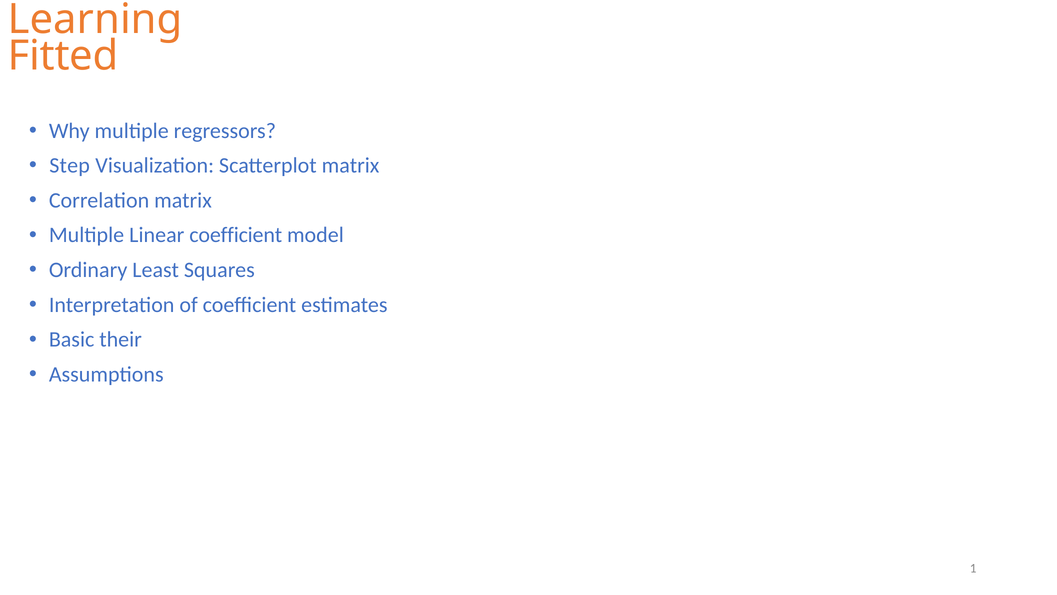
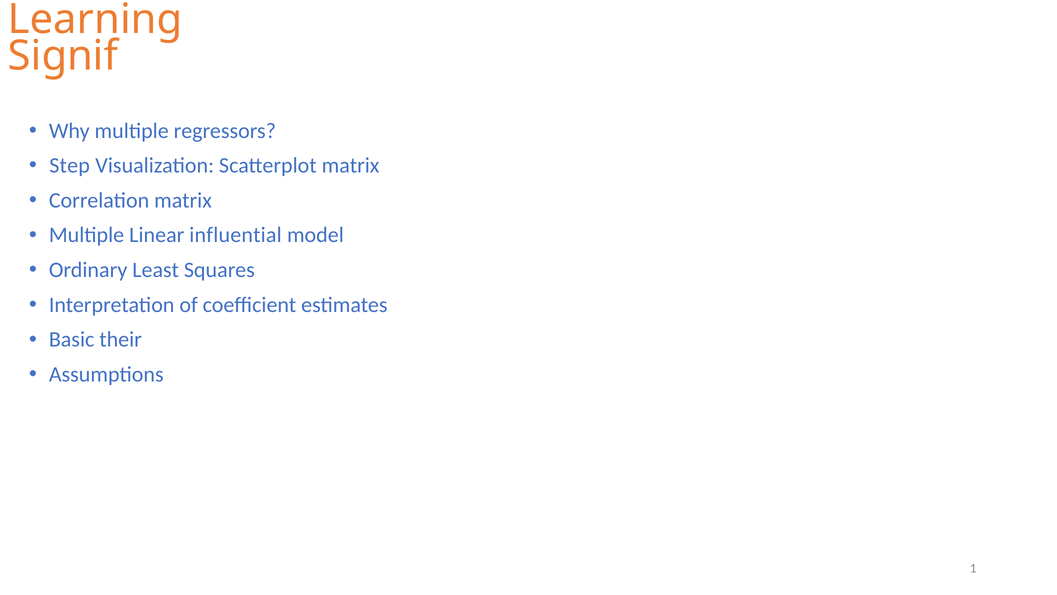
Fitted: Fitted -> Signif (63, 56)
Linear coefficient: coefficient -> influential (236, 235)
